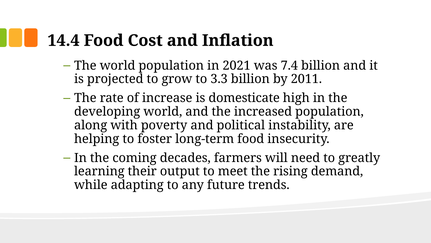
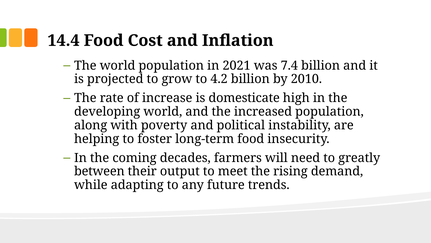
3.3: 3.3 -> 4.2 (219, 79)
2011: 2011 -> 2010 (306, 79)
learning: learning -> between (99, 171)
